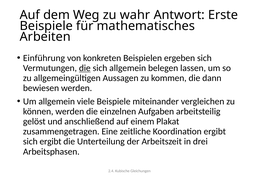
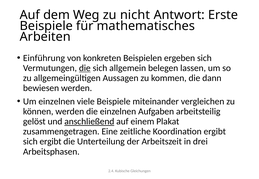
wahr: wahr -> nicht (135, 15)
Um allgemein: allgemein -> einzelnen (57, 102)
anschließend underline: none -> present (89, 122)
